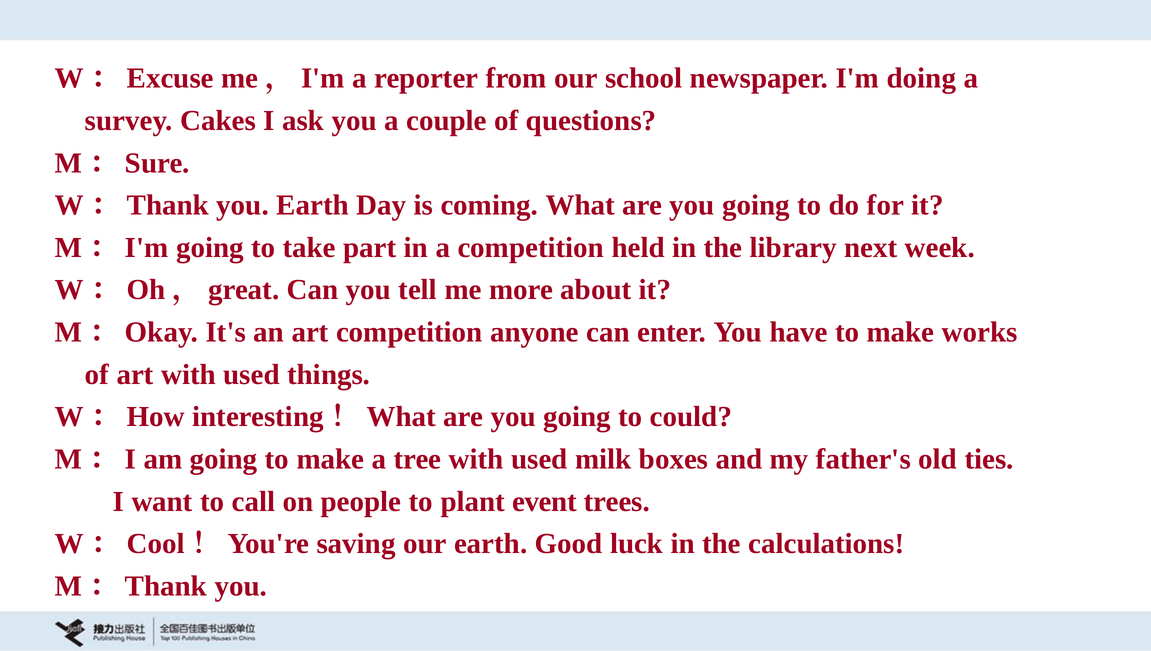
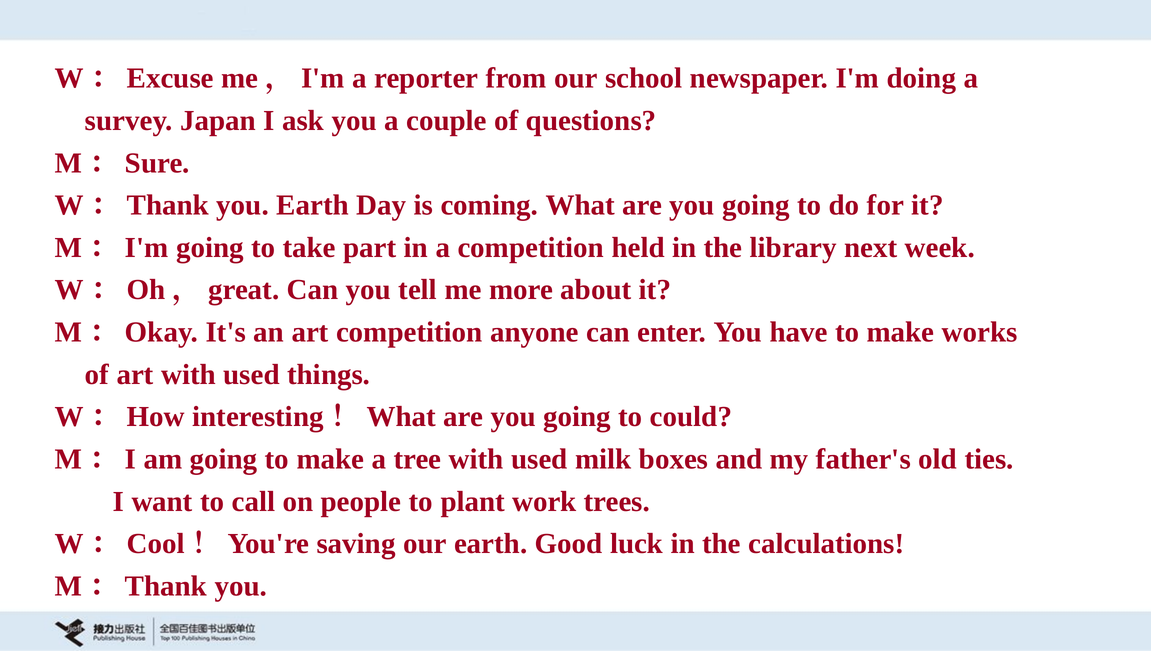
Cakes: Cakes -> Japan (218, 121)
event: event -> work (544, 501)
